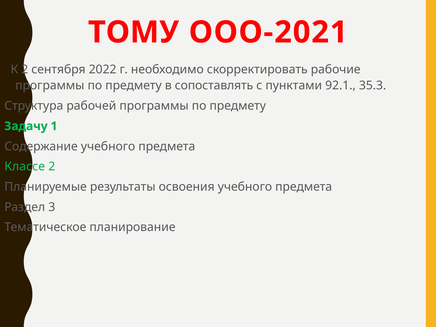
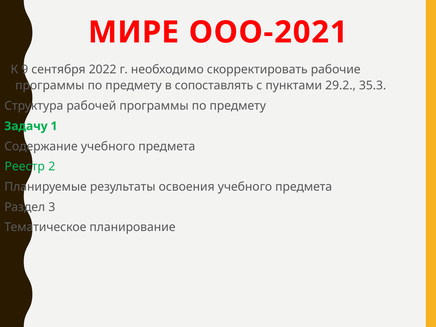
ТОМУ: ТОМУ -> МИРЕ (133, 32)
К 2: 2 -> 9 (25, 70)
92.1: 92.1 -> 29.2 (340, 86)
Классе: Классе -> Реестр (25, 167)
